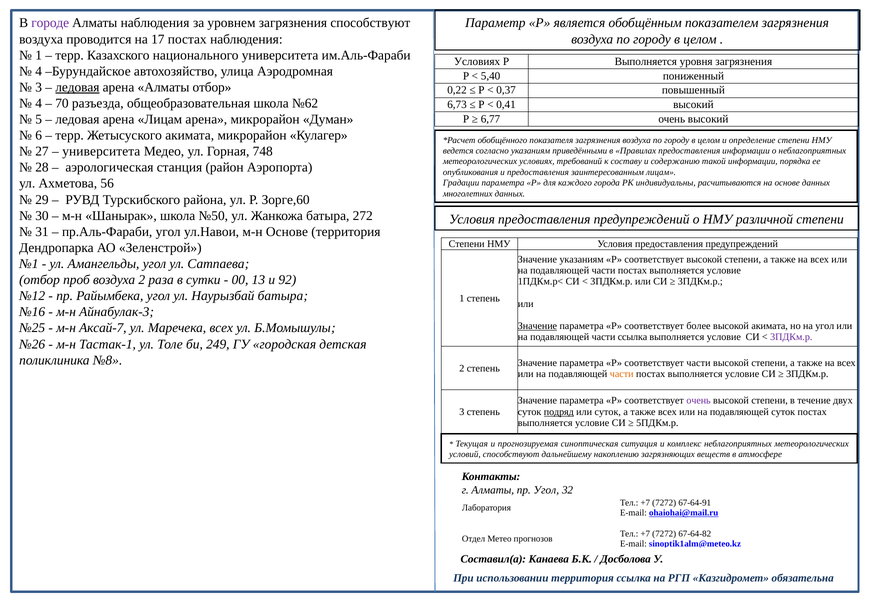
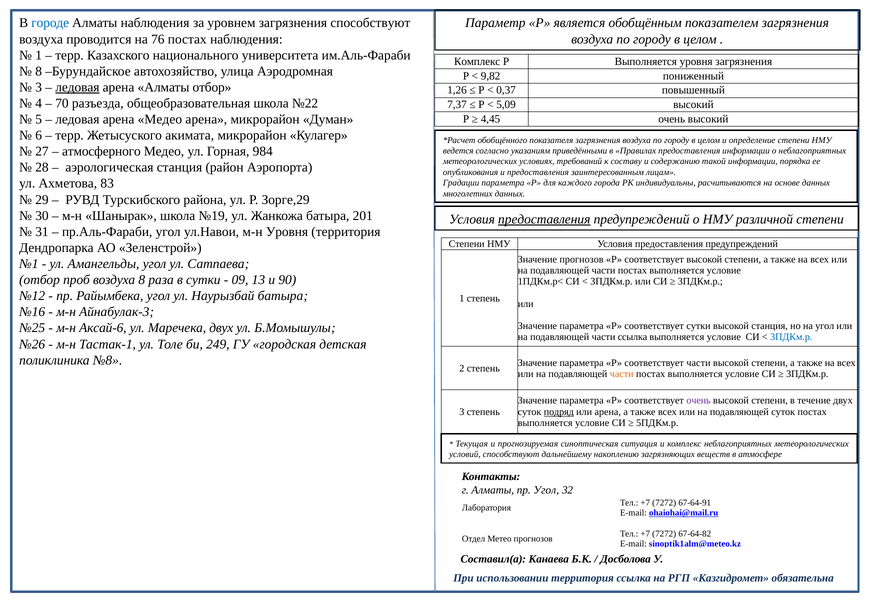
городе colour: purple -> blue (50, 23)
17: 17 -> 76 (158, 39)
Условиях: Условиях -> Комплекс (477, 62)
4: 4 -> 8 (39, 71)
5,40: 5,40 -> 9,82 (491, 76)
0,22: 0,22 -> 1,26 (457, 90)
№62: №62 -> №22 (305, 103)
6,73: 6,73 -> 7,37 (457, 105)
0,41: 0,41 -> 5,09 (506, 105)
арена Лицам: Лицам -> Медео (160, 119)
6,77: 6,77 -> 4,45 (490, 119)
университета: университета -> атмосферного (101, 152)
748: 748 -> 984 (263, 152)
56: 56 -> 83 (107, 184)
Зорге,60: Зорге,60 -> Зорге,29 (286, 200)
№50: №50 -> №19 (213, 216)
272: 272 -> 201 (363, 216)
предоставления underline: none -> present (544, 219)
м-н Основе: Основе -> Уровня (287, 232)
Значение указаниям: указаниям -> прогнозов (582, 259)
воздуха 2: 2 -> 8 (142, 280)
00: 00 -> 09 (240, 280)
92: 92 -> 90 (287, 280)
Значение underline: present -> none (537, 326)
соответствует более: более -> сутки (699, 326)
высокой акимата: акимата -> станция (770, 326)
Аксай-7: Аксай-7 -> Аксай-6 (103, 328)
Маречека всех: всех -> двух (221, 328)
3ПДКм.р colour: purple -> blue (791, 337)
или суток: суток -> арена (608, 412)
